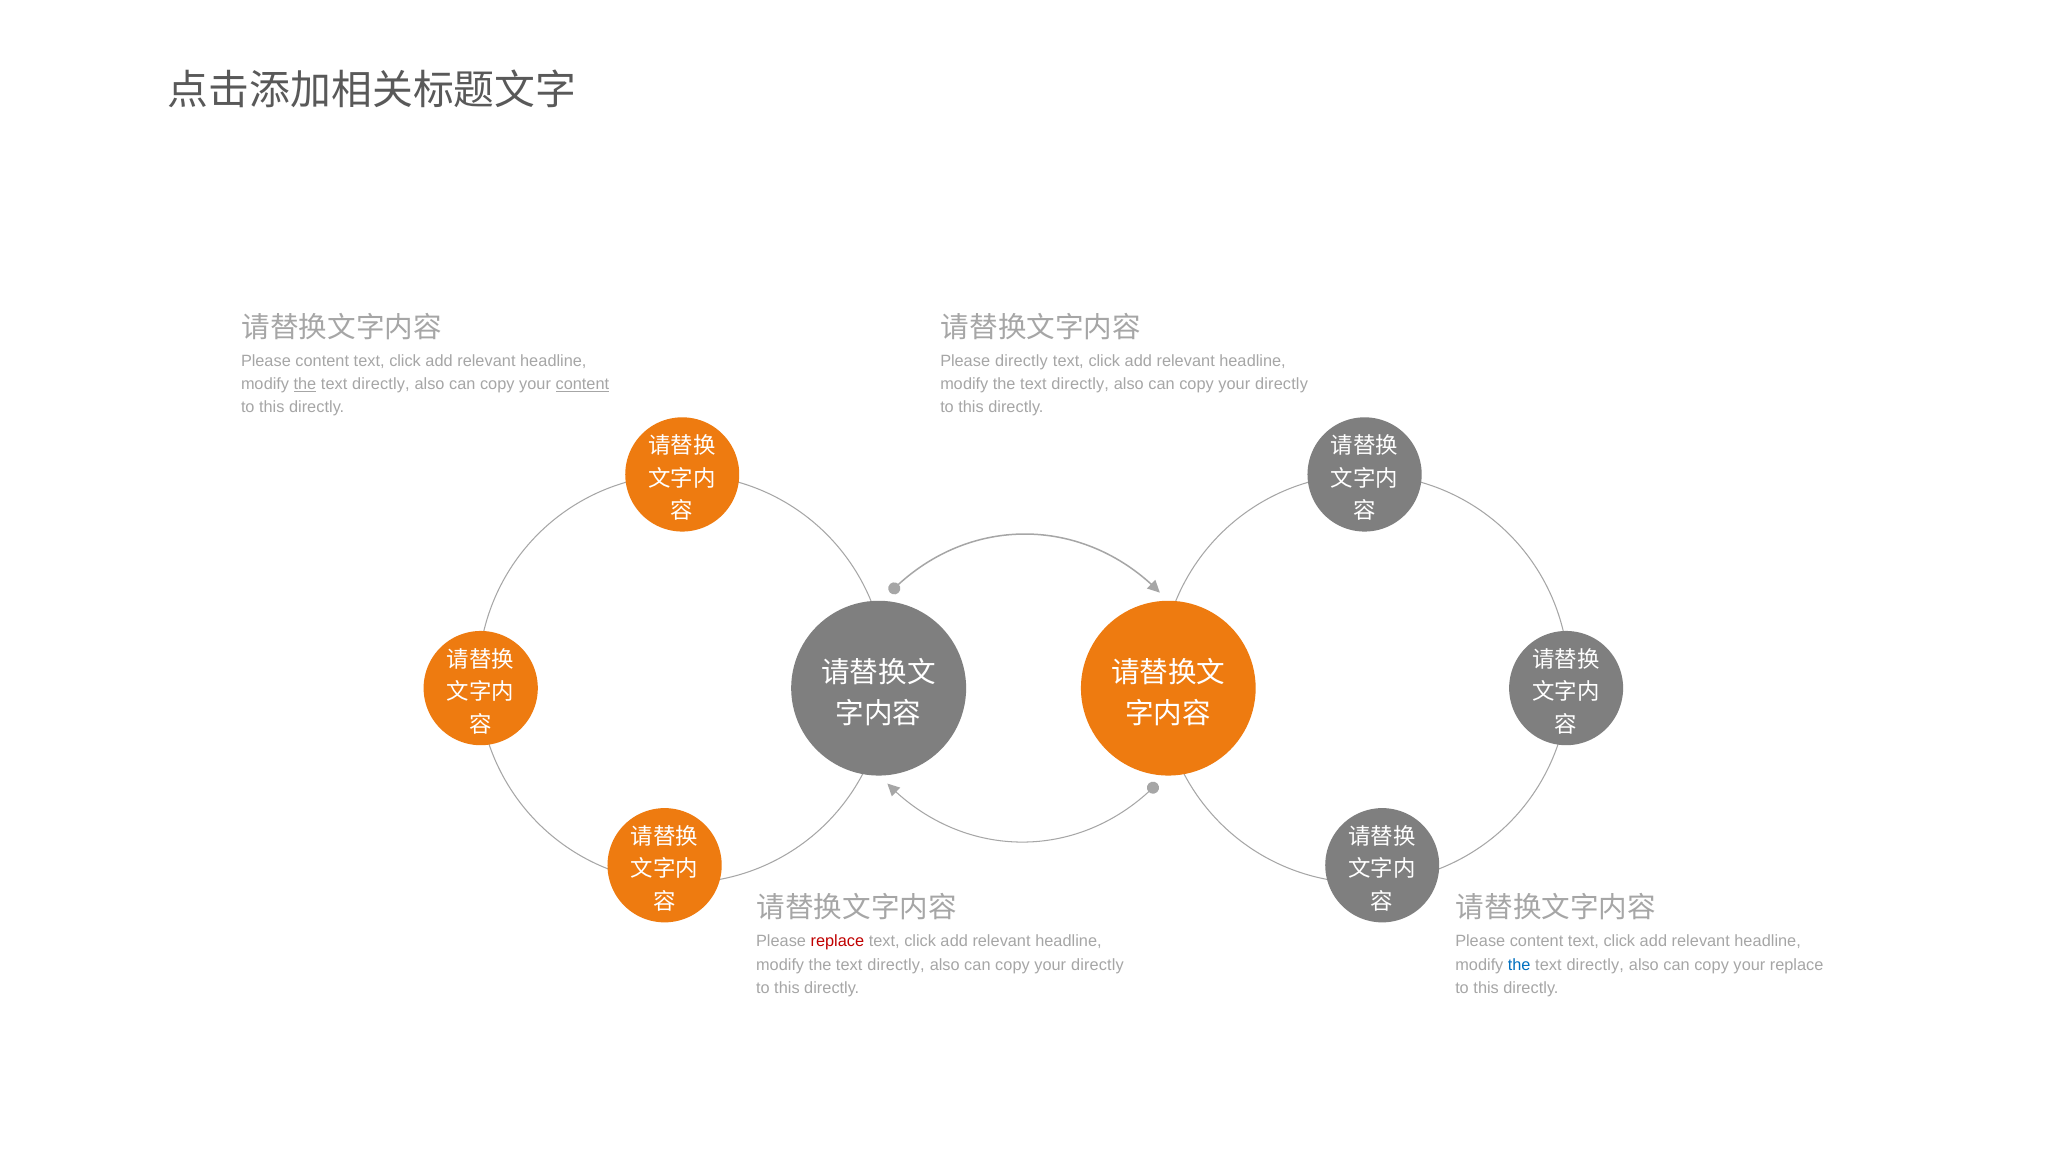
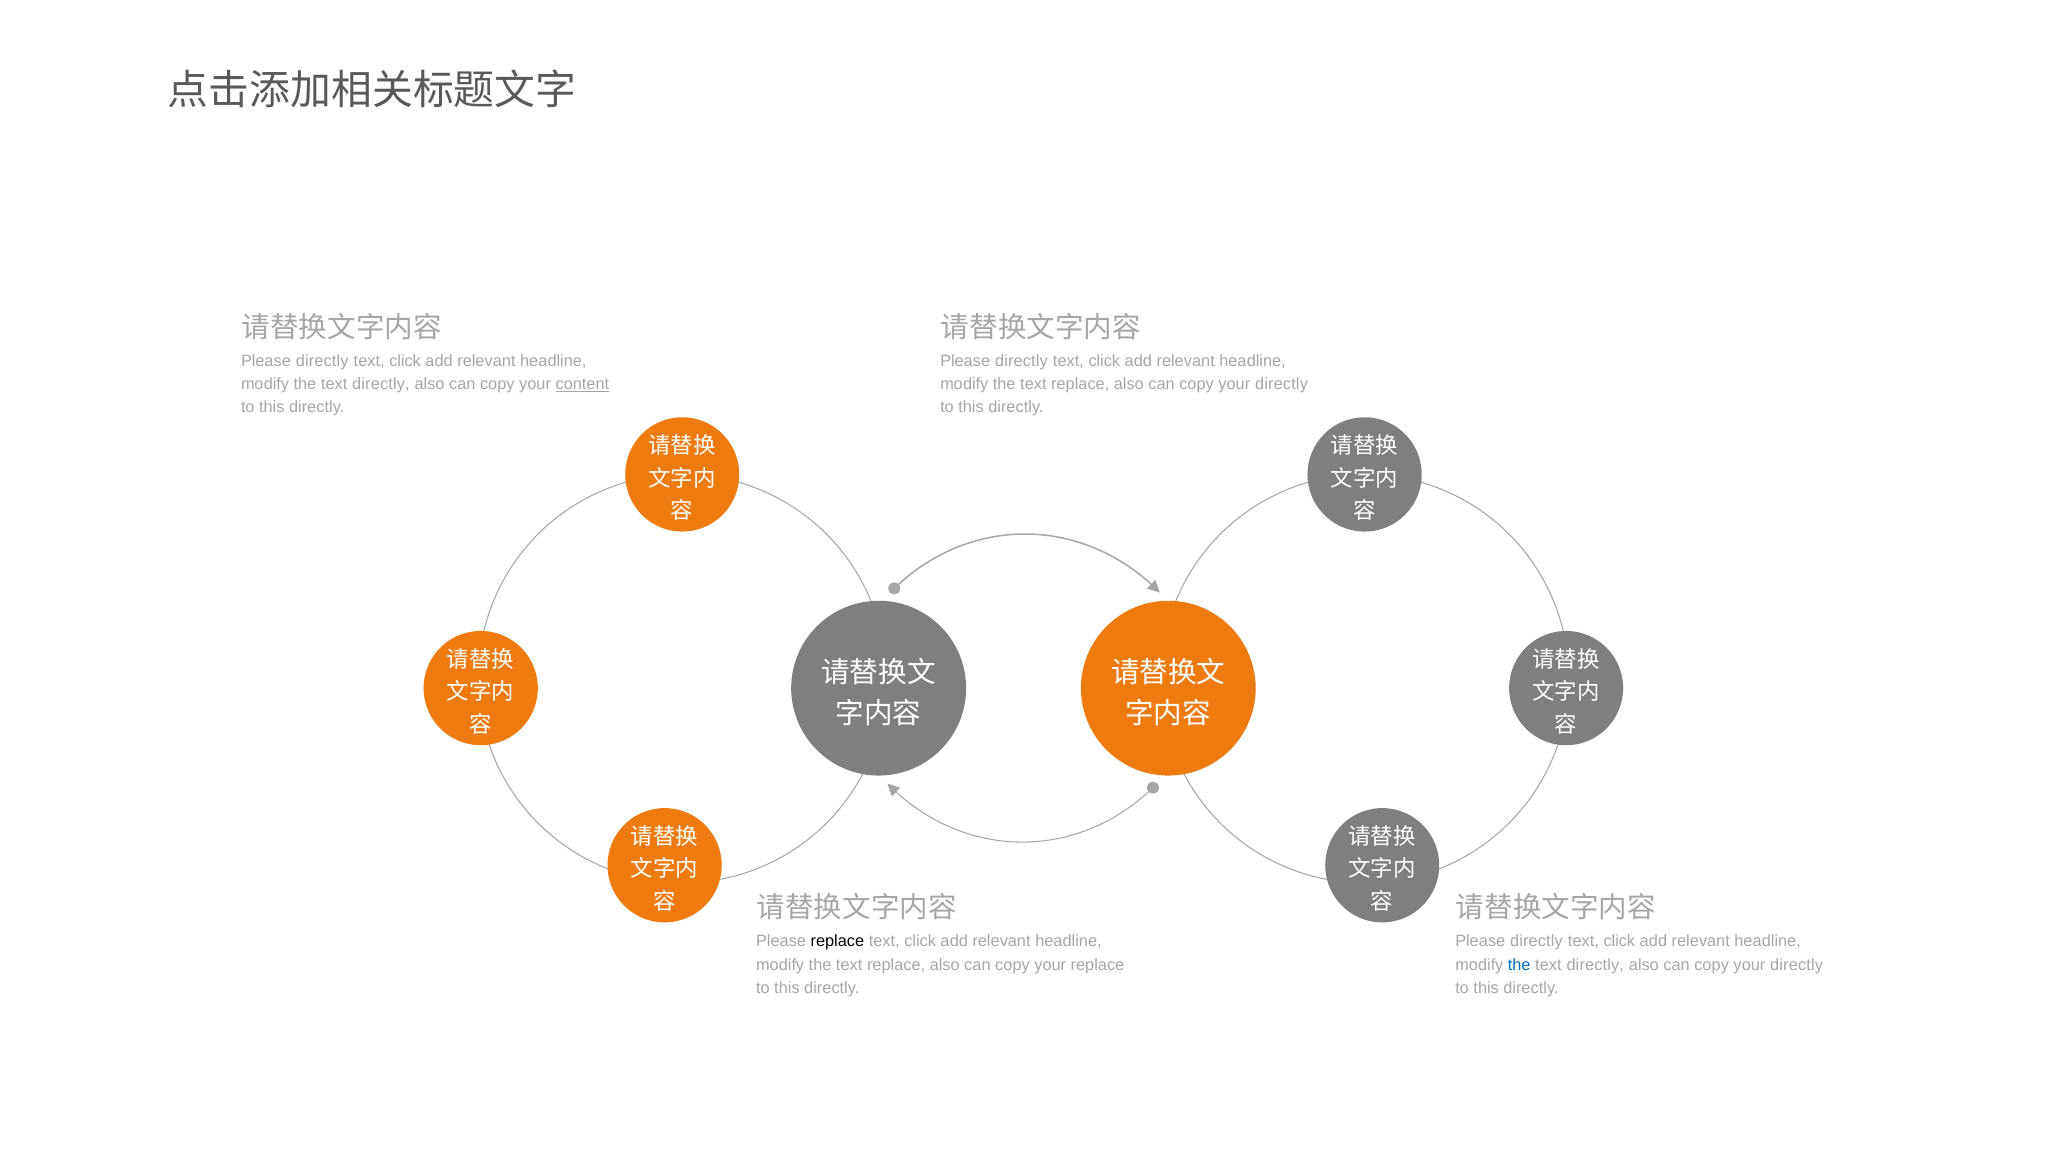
content: content -> directly (322, 361)
the underline: present -> none (305, 384)
directly: directly -> replace (1080, 384)
replace colour: red -> black (837, 941)
content: content -> directly (1536, 941)
directly: directly -> replace (896, 964)
directly: directly -> replace (1097, 964)
replace: replace -> directly (1797, 964)
